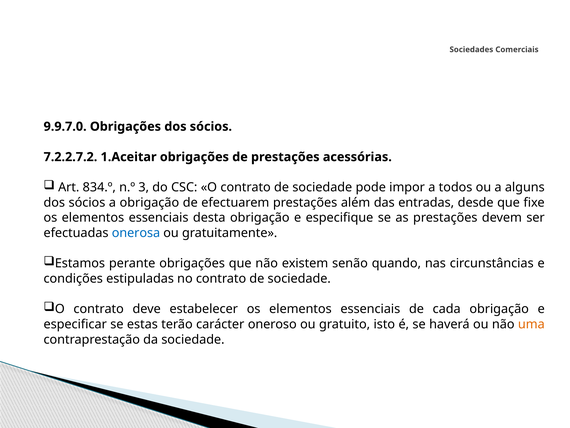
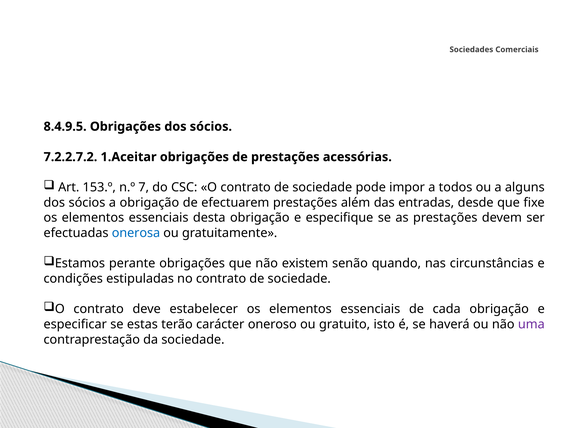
9.9.7.0: 9.9.7.0 -> 8.4.9.5 (65, 126)
834.º: 834.º -> 153.º (99, 187)
3: 3 -> 7 (144, 187)
uma colour: orange -> purple (531, 324)
